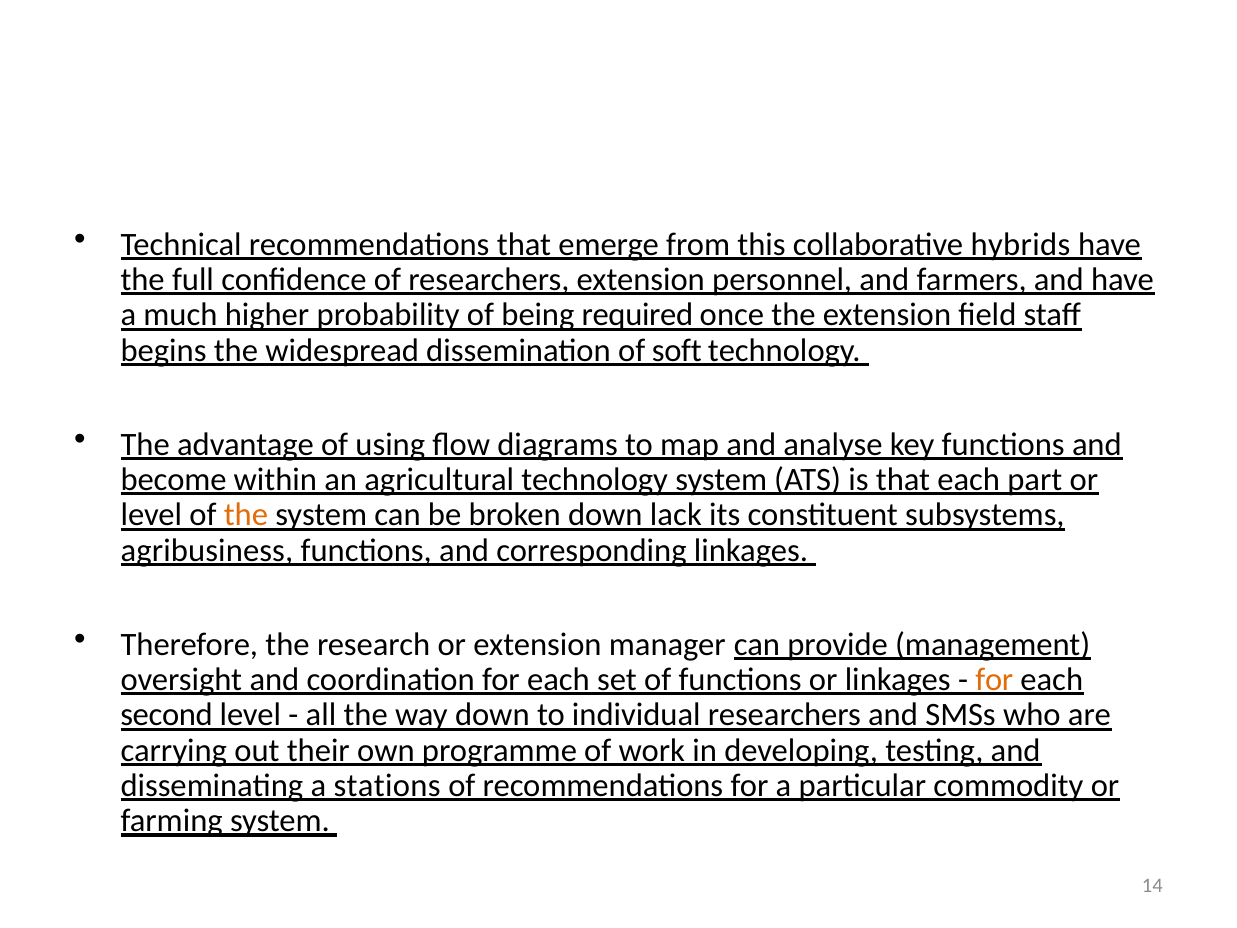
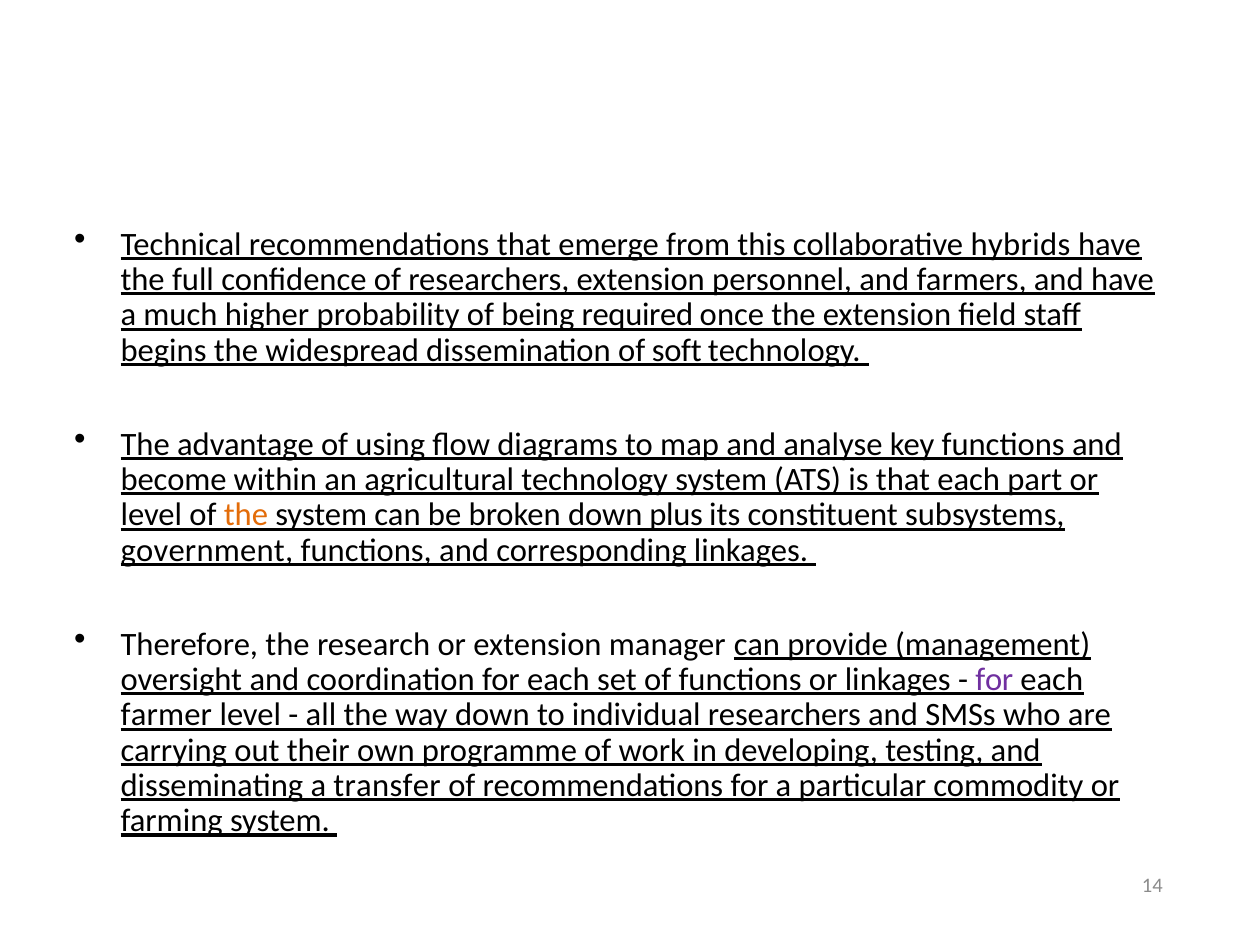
lack: lack -> plus (676, 515)
agribusiness: agribusiness -> government (207, 550)
for colour: orange -> purple (994, 680)
second: second -> farmer (166, 715)
stations: stations -> transfer (387, 785)
